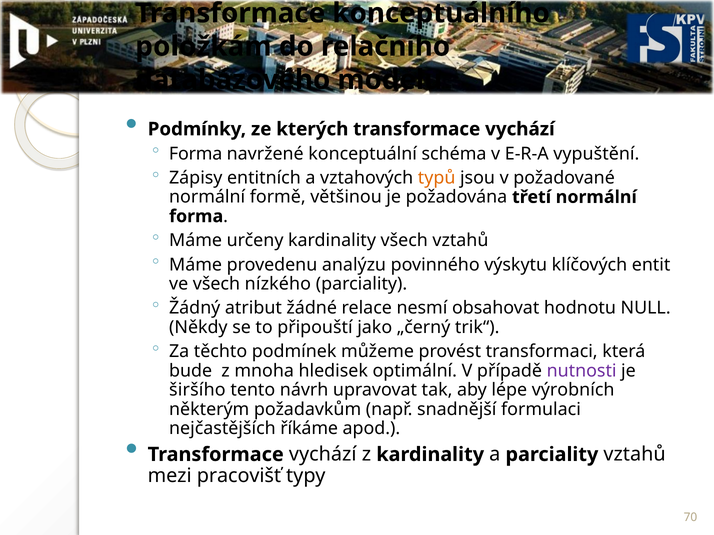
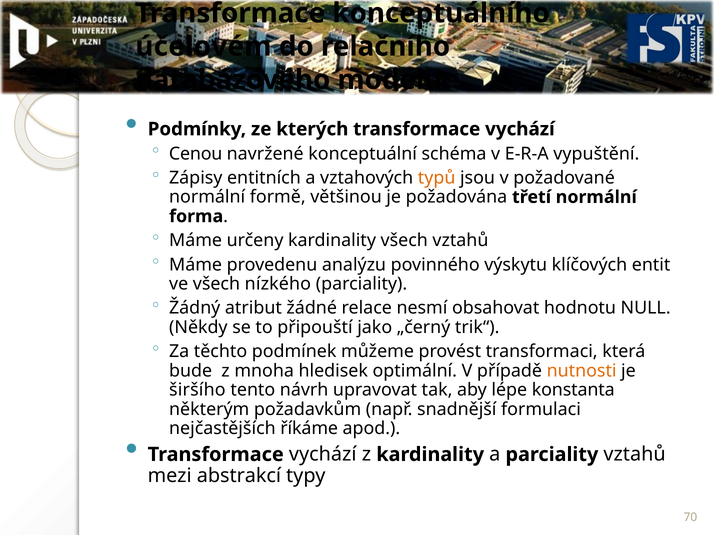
položkám: položkám -> účelovém (203, 47)
Forma: Forma -> Cenou (196, 154)
nutnosti colour: purple -> orange (582, 371)
výrobních: výrobních -> konstanta (573, 390)
pracovišť: pracovišť -> abstrakcí (239, 476)
